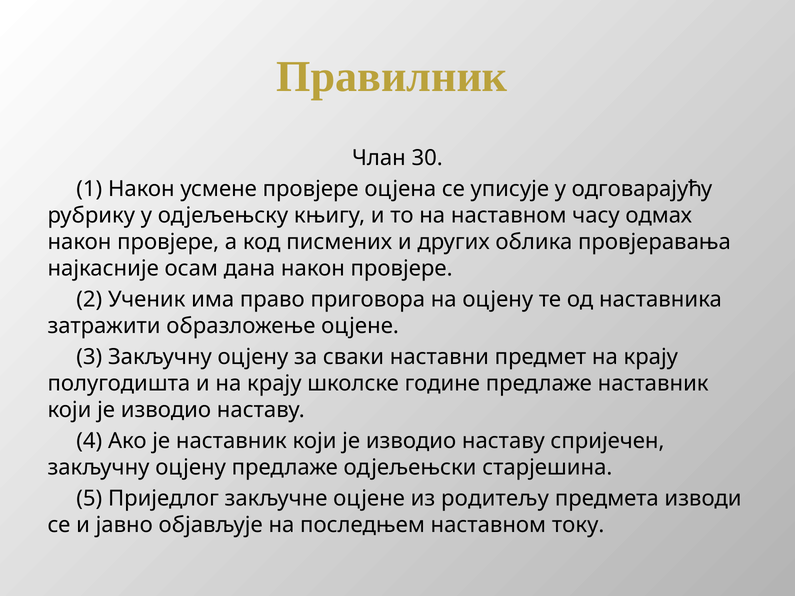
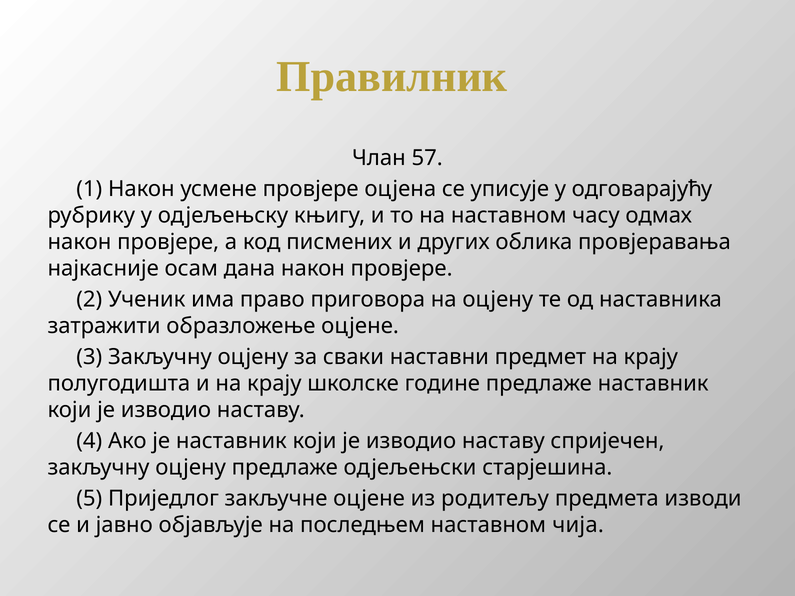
30: 30 -> 57 (427, 158)
току: току -> чија (578, 525)
